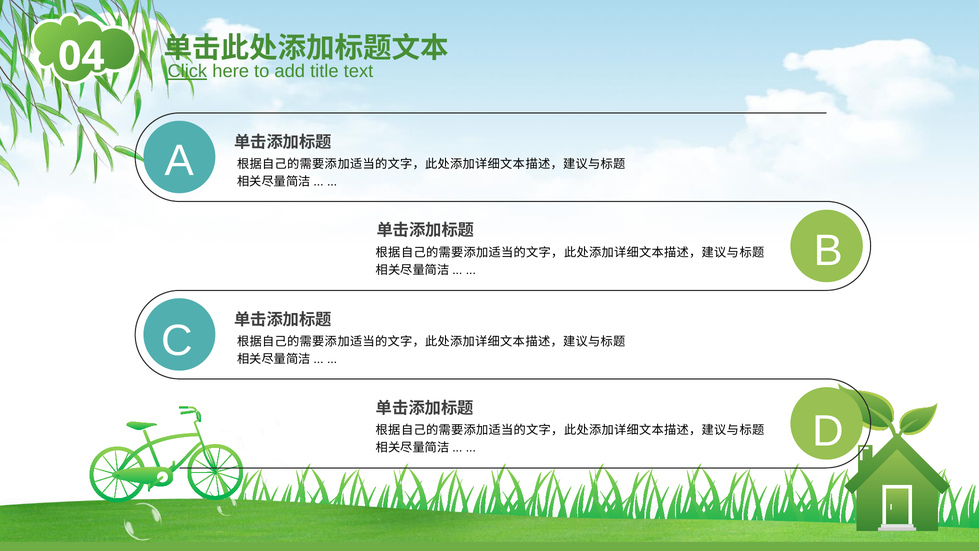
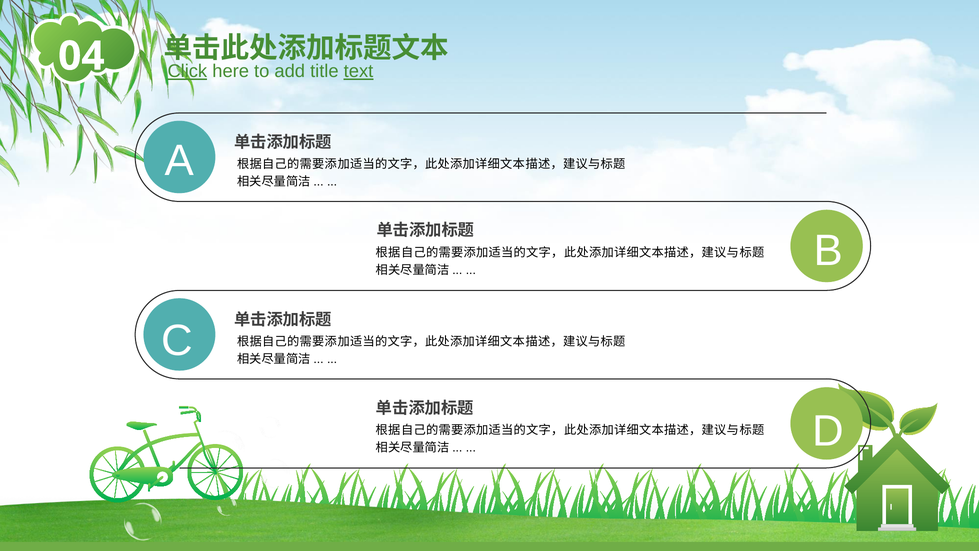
text underline: none -> present (359, 71)
